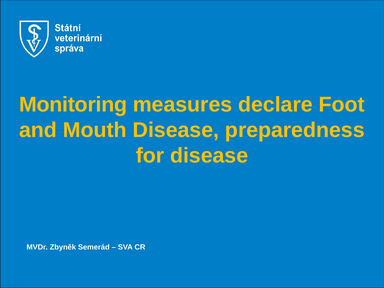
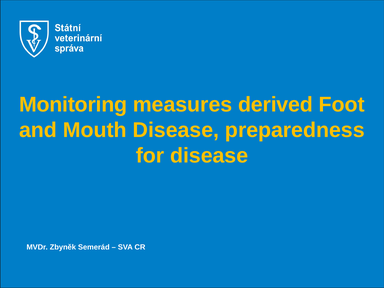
declare: declare -> derived (275, 105)
